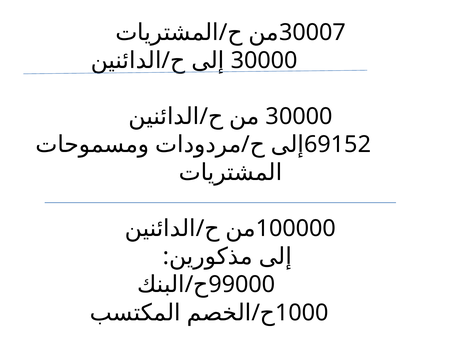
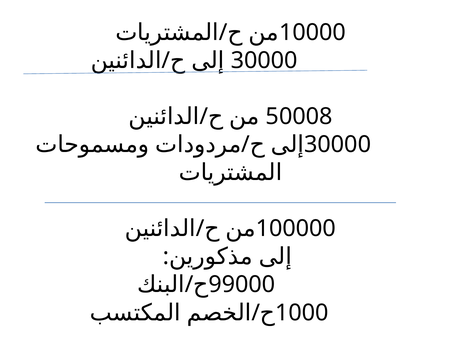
30007: 30007 -> 10000 (312, 32)
30000: 30000 -> 50008 (299, 116)
69152: 69152 -> 30000 (338, 145)
